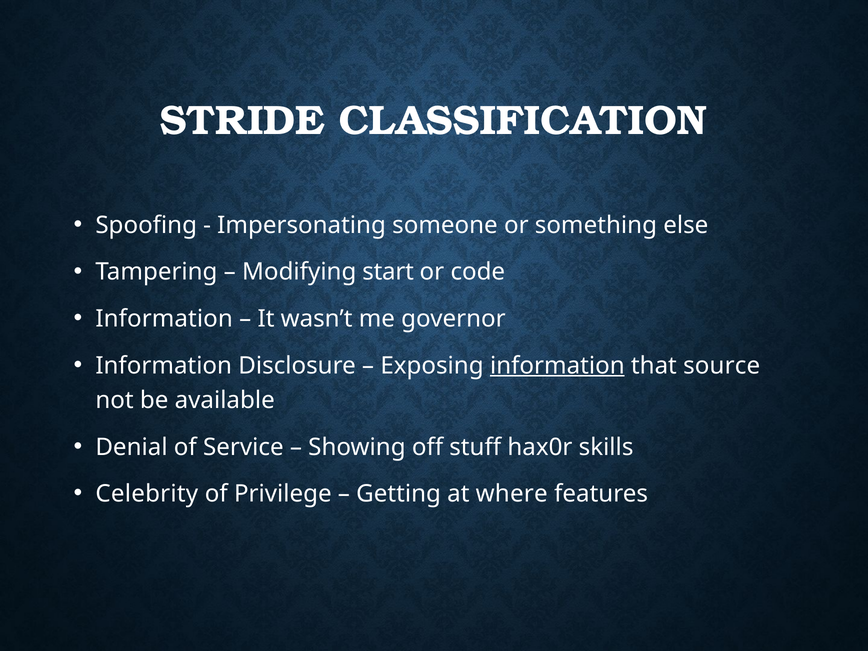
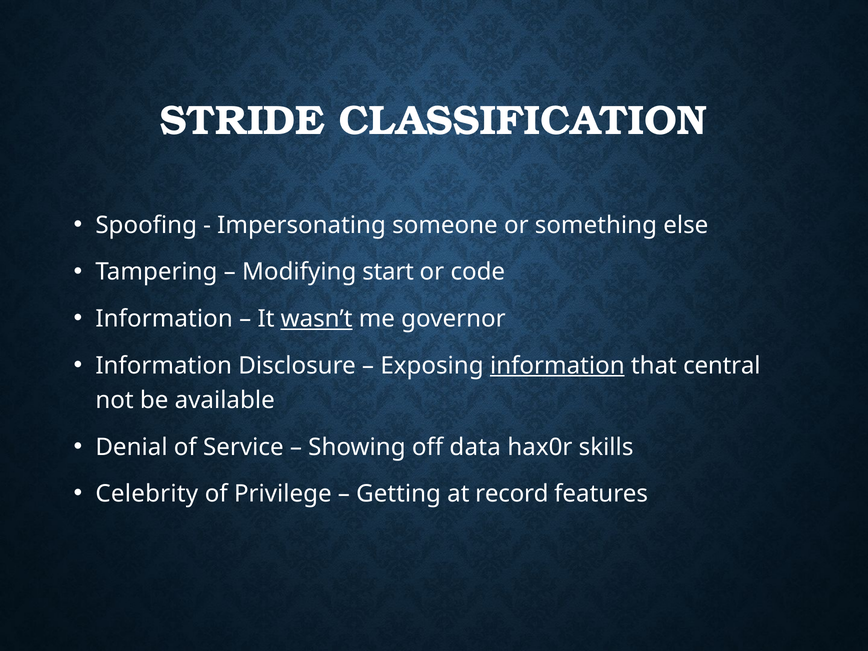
wasn’t underline: none -> present (317, 319)
source: source -> central (722, 366)
stuff: stuff -> data (475, 447)
where: where -> record (512, 494)
